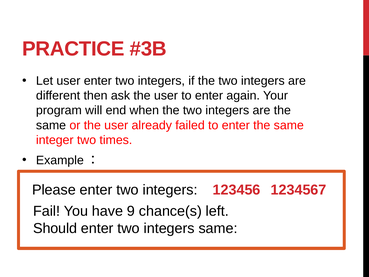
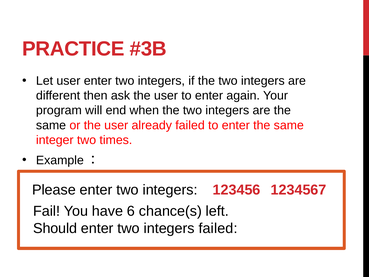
9: 9 -> 6 (131, 211)
integers same: same -> failed (218, 228)
